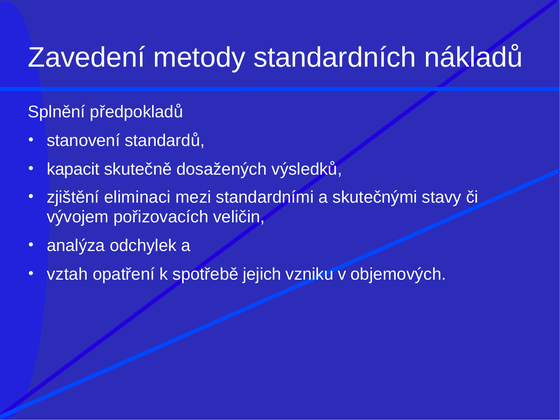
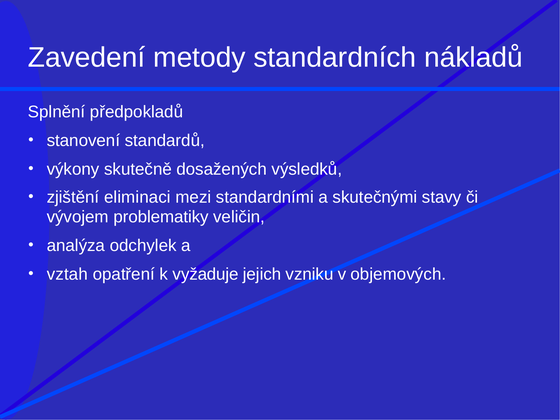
kapacit: kapacit -> výkony (73, 169)
pořizovacích: pořizovacích -> problematiky (161, 217)
spotřebě: spotřebě -> vyžaduje (206, 274)
